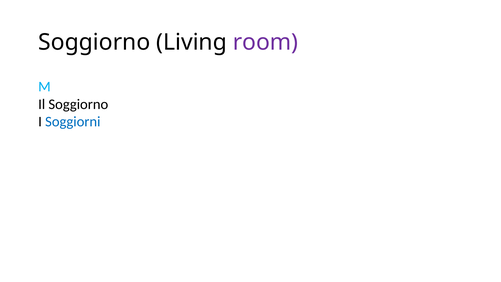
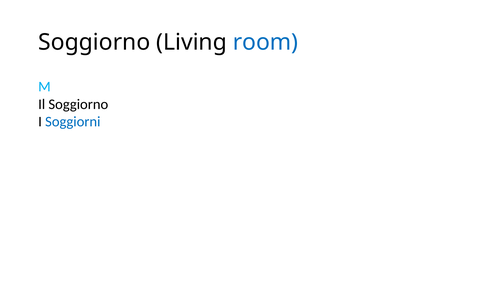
room colour: purple -> blue (266, 42)
